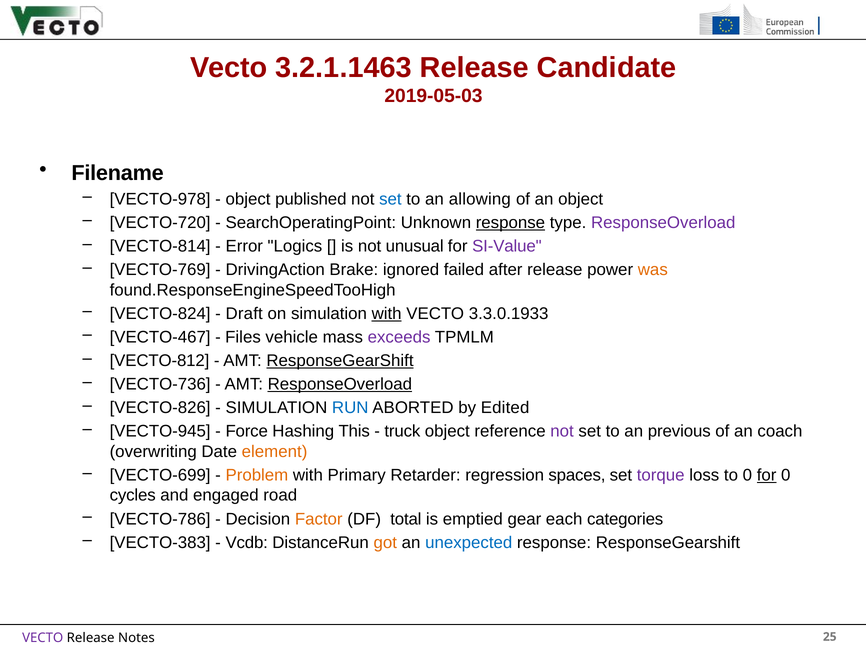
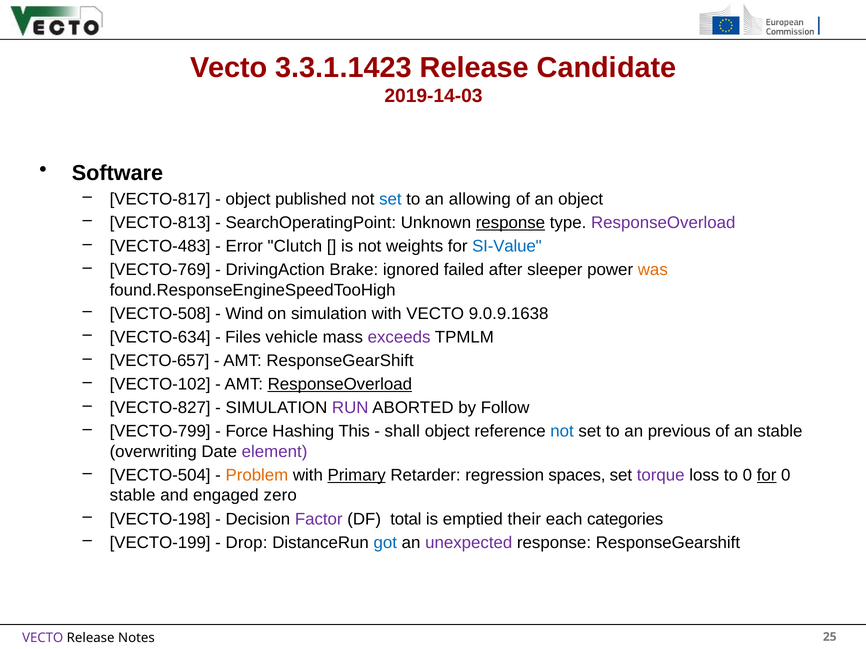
3.2.1.1463: 3.2.1.1463 -> 3.3.1.1423 (344, 68)
2019-05-03: 2019-05-03 -> 2019-14-03 (434, 96)
Filename: Filename -> Software (117, 173)
VECTO-978: VECTO-978 -> VECTO-817 (160, 199)
VECTO-720: VECTO-720 -> VECTO-813 (160, 223)
VECTO-814: VECTO-814 -> VECTO-483 (160, 246)
Logics: Logics -> Clutch (295, 246)
unusual: unusual -> weights (415, 246)
SI-Value colour: purple -> blue (507, 246)
after release: release -> sleeper (555, 270)
VECTO-824: VECTO-824 -> VECTO-508 (160, 314)
Draft: Draft -> Wind (244, 314)
with underline: present -> none (387, 314)
3.3.0.1933: 3.3.0.1933 -> 9.0.9.1638 (509, 314)
VECTO-467: VECTO-467 -> VECTO-634 (160, 337)
VECTO-812: VECTO-812 -> VECTO-657 (160, 361)
ResponseGearShift underline: present -> none (340, 361)
VECTO-736: VECTO-736 -> VECTO-102 (160, 385)
VECTO-826: VECTO-826 -> VECTO-827 (160, 408)
RUN colour: blue -> purple (350, 408)
Edited: Edited -> Follow (505, 408)
VECTO-945: VECTO-945 -> VECTO-799 (160, 432)
truck: truck -> shall (402, 432)
not colour: purple -> blue (562, 432)
an coach: coach -> stable (780, 432)
element colour: orange -> purple (275, 452)
VECTO-699: VECTO-699 -> VECTO-504 (160, 476)
Primary underline: none -> present (357, 476)
cycles: cycles -> stable (133, 496)
road: road -> zero (280, 496)
VECTO-786: VECTO-786 -> VECTO-198 (160, 519)
Factor colour: orange -> purple (319, 519)
gear: gear -> their (524, 519)
VECTO-383: VECTO-383 -> VECTO-199 (160, 543)
Vcdb: Vcdb -> Drop (247, 543)
got colour: orange -> blue (385, 543)
unexpected colour: blue -> purple (469, 543)
